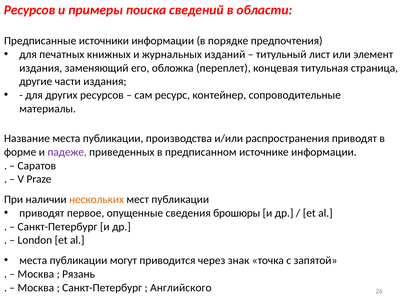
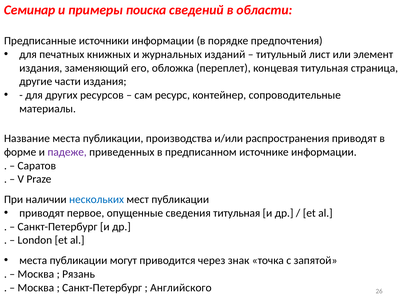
Ресурсов: Ресурсов -> Семинар (30, 10)
нескольких colour: orange -> blue (97, 200)
сведения брошюры: брошюры -> титульная (237, 213)
